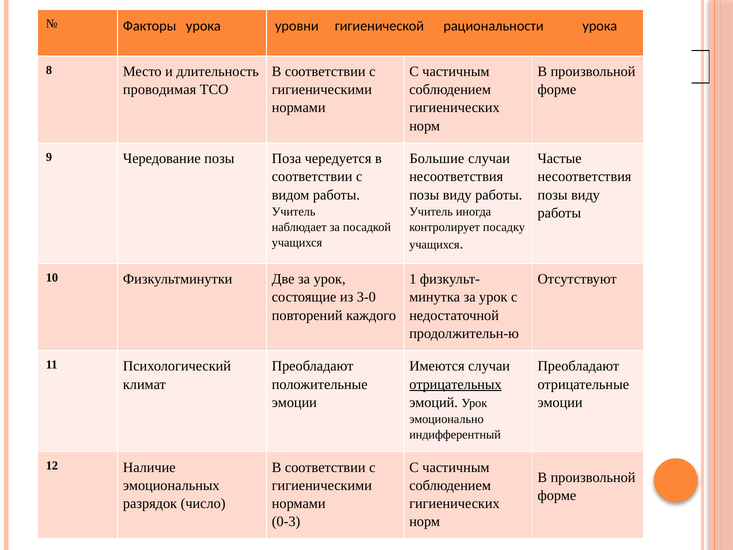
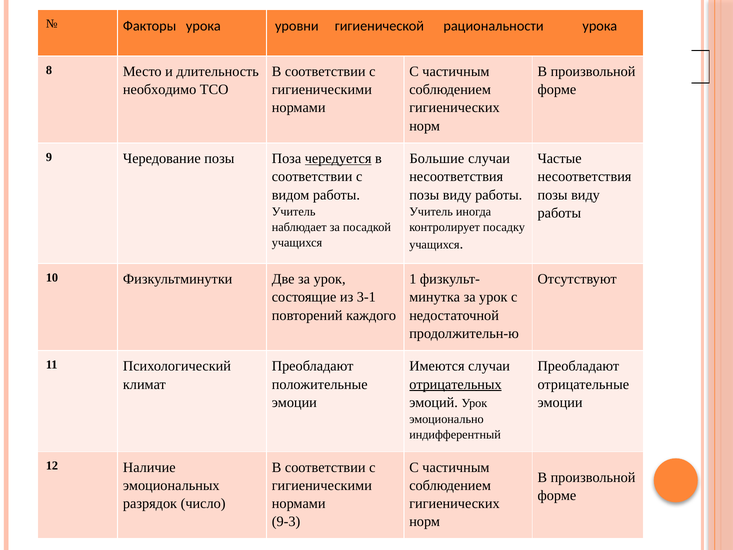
проводимая: проводимая -> необходимо (160, 90)
чередуется underline: none -> present (338, 159)
3-0: 3-0 -> 3-1 (366, 297)
0-3: 0-3 -> 9-3 (286, 521)
